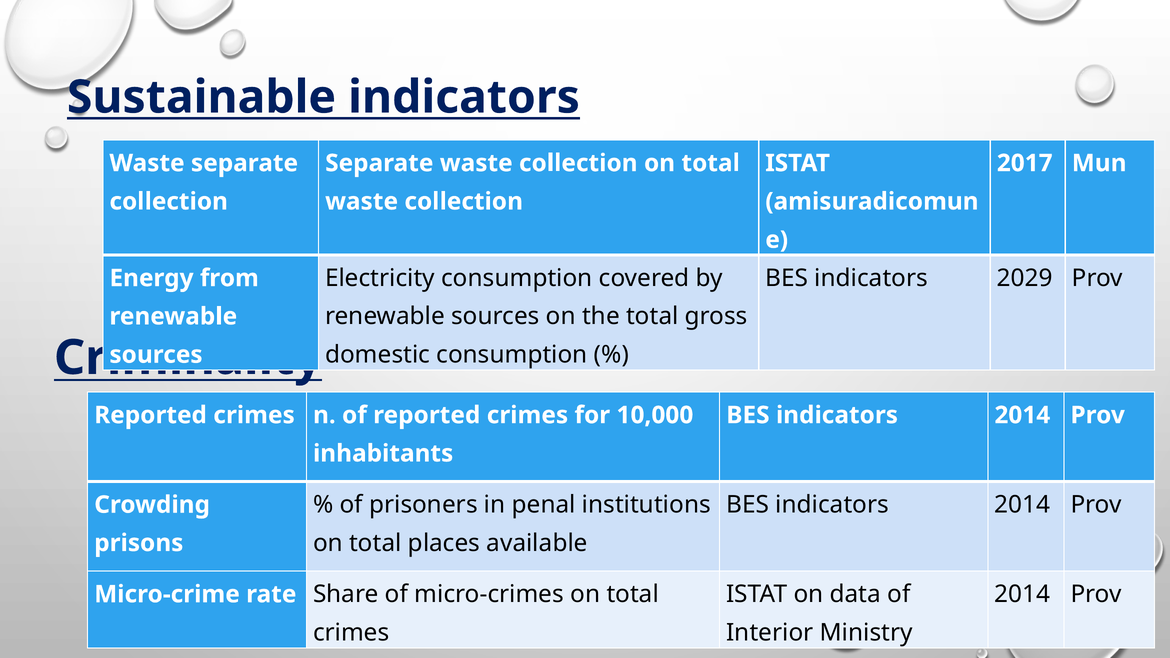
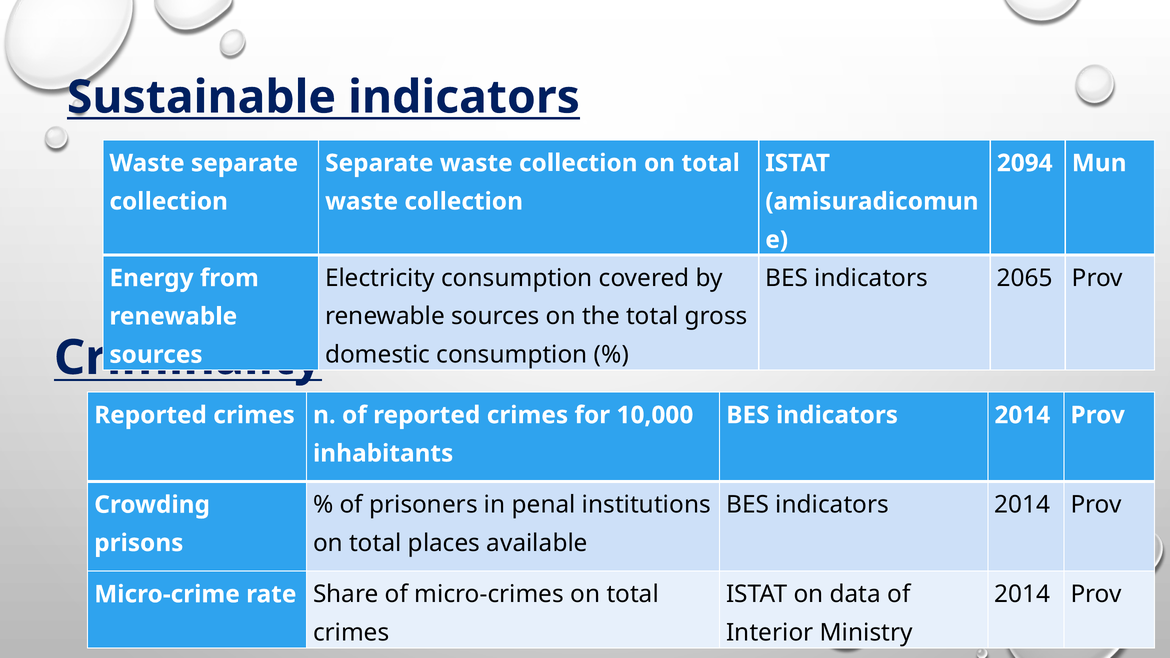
2017: 2017 -> 2094 (1025, 163)
2029: 2029 -> 2065 (1025, 278)
